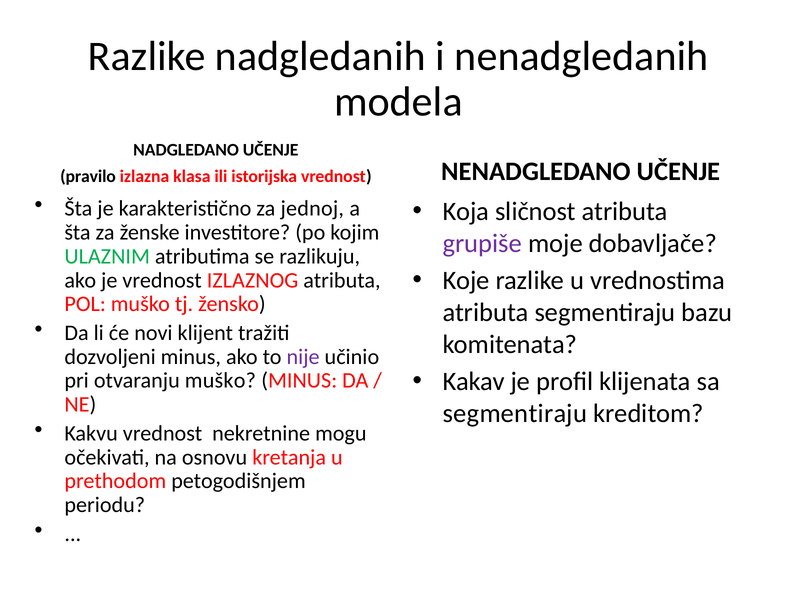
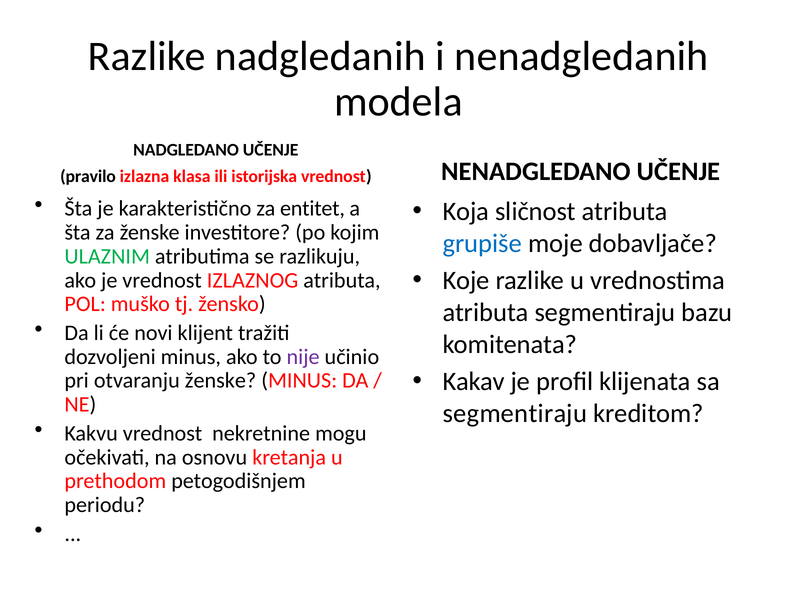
jednoj: jednoj -> entitet (312, 208)
grupiše colour: purple -> blue (482, 243)
otvaranju muško: muško -> ženske (221, 381)
